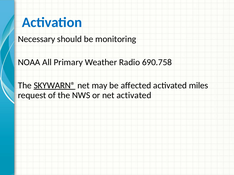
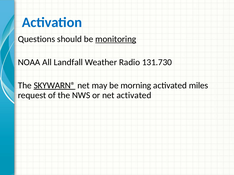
Necessary: Necessary -> Questions (37, 39)
monitoring underline: none -> present (116, 39)
Primary: Primary -> Landfall (68, 62)
690.758: 690.758 -> 131.730 (157, 62)
affected: affected -> morning (136, 86)
